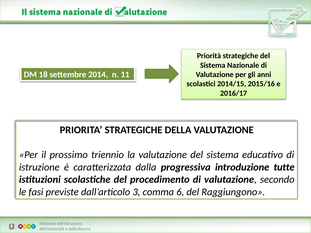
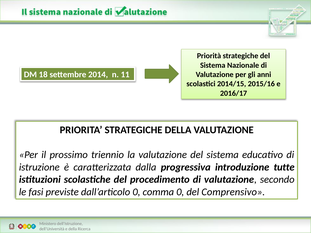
dall’articolo 3: 3 -> 0 (136, 192)
comma 6: 6 -> 0 (180, 192)
Raggiungono: Raggiungono -> Comprensivo (233, 192)
